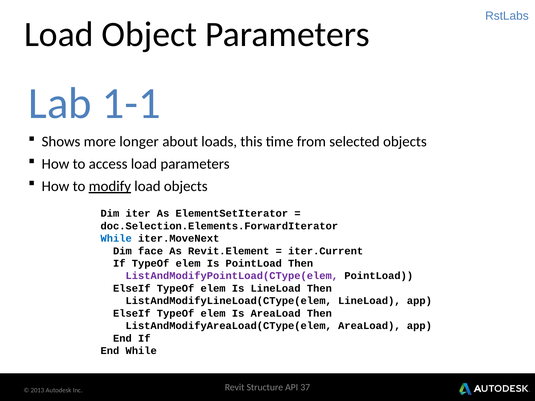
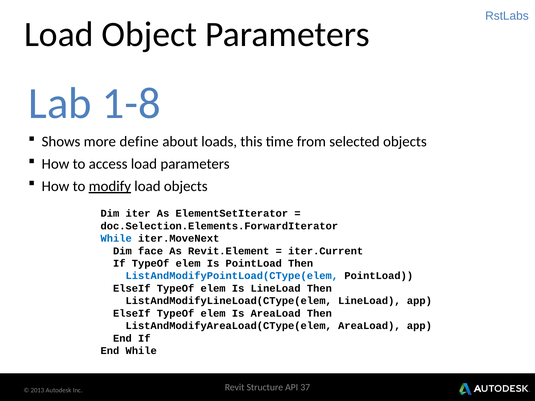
1-1: 1-1 -> 1-8 (131, 104)
longer: longer -> define (139, 142)
ListAndModifyPointLoad(CType(elem colour: purple -> blue (232, 276)
